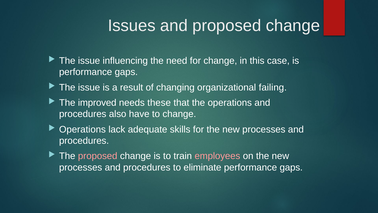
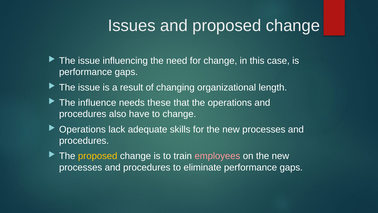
failing: failing -> length (273, 87)
improved: improved -> influence (97, 103)
proposed colour: pink -> yellow (98, 156)
